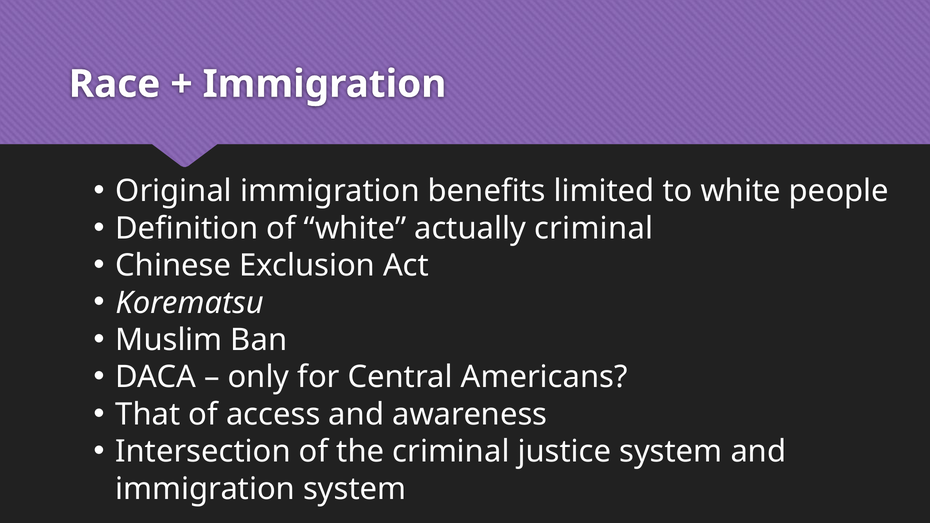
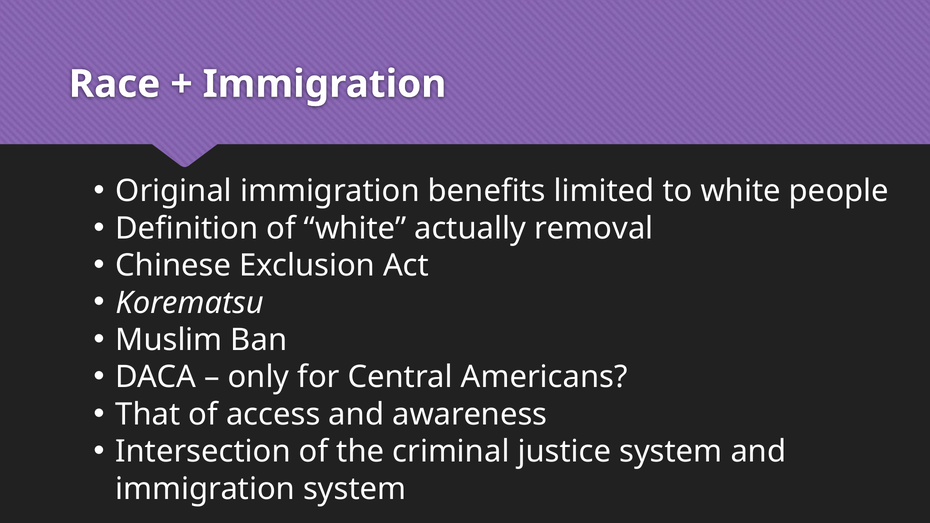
actually criminal: criminal -> removal (594, 229)
